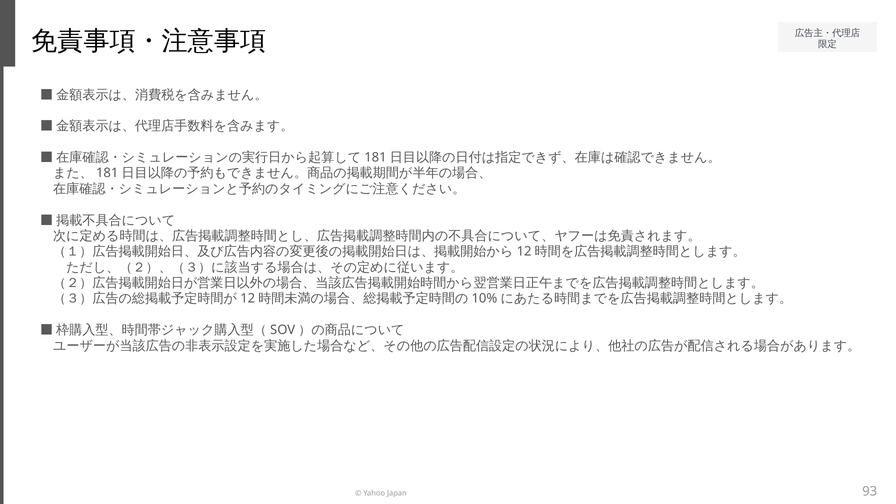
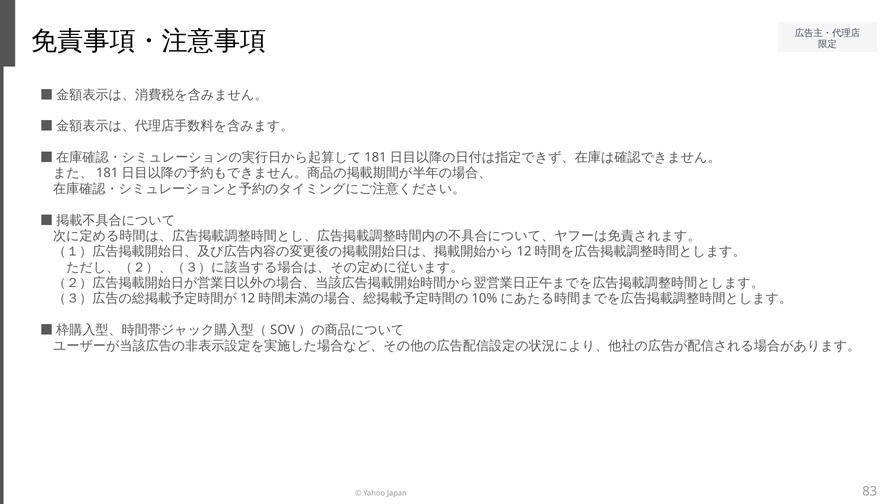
93: 93 -> 83 (870, 492)
